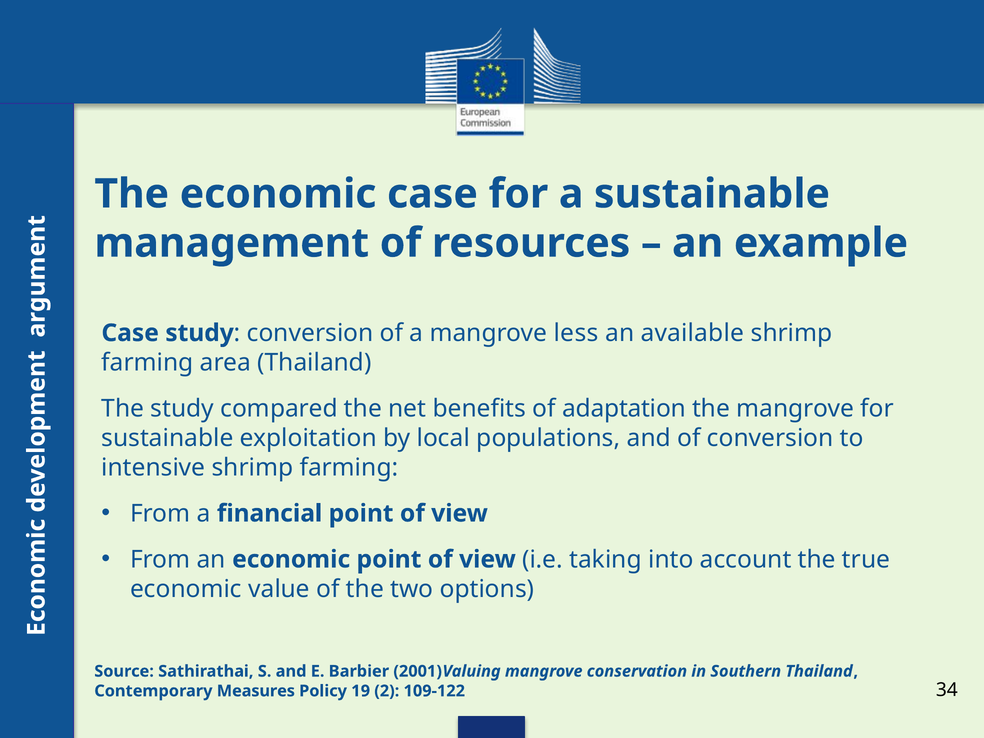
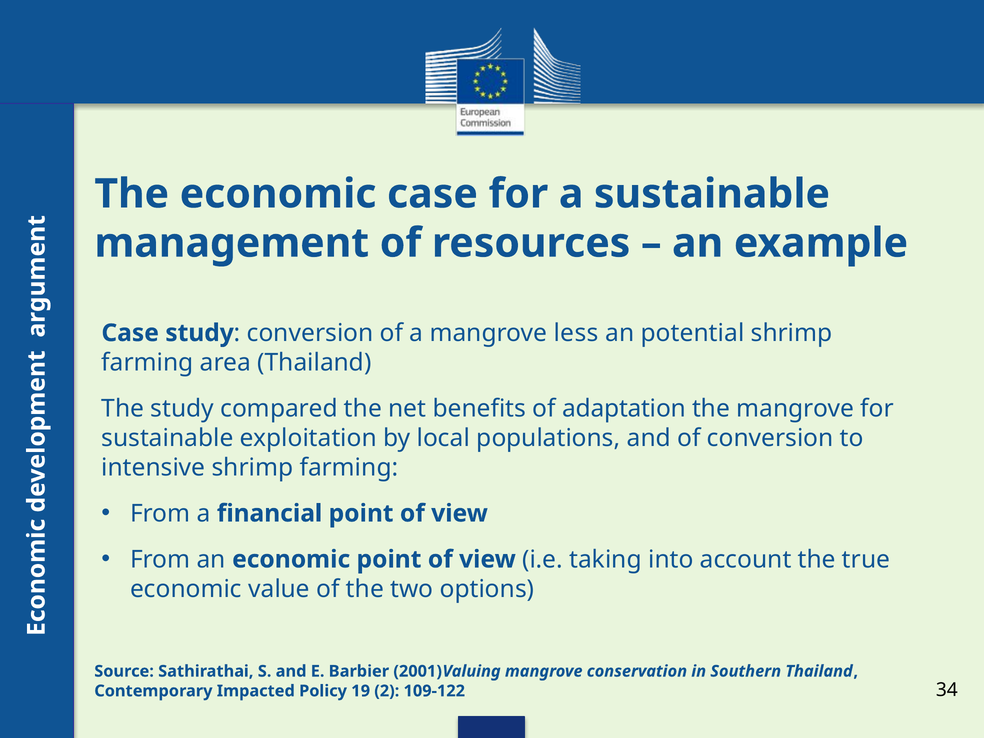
available: available -> potential (692, 333)
Measures: Measures -> Impacted (256, 691)
